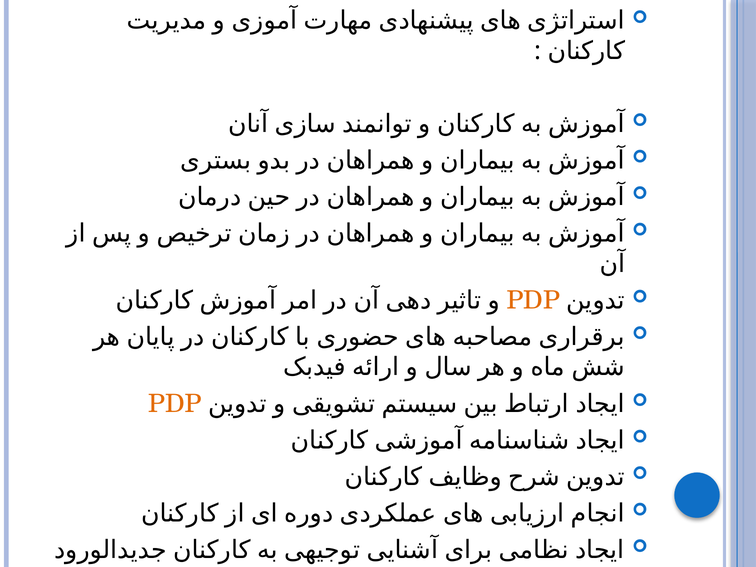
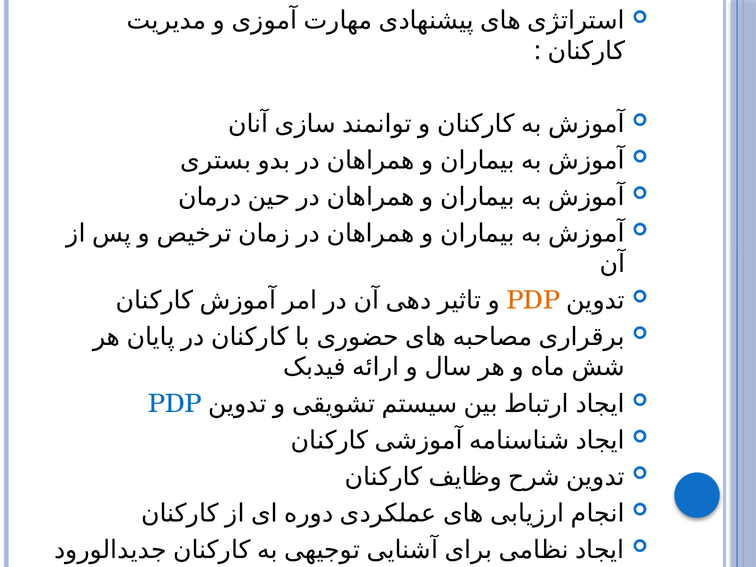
PDP colour: orange -> blue (175, 404)
